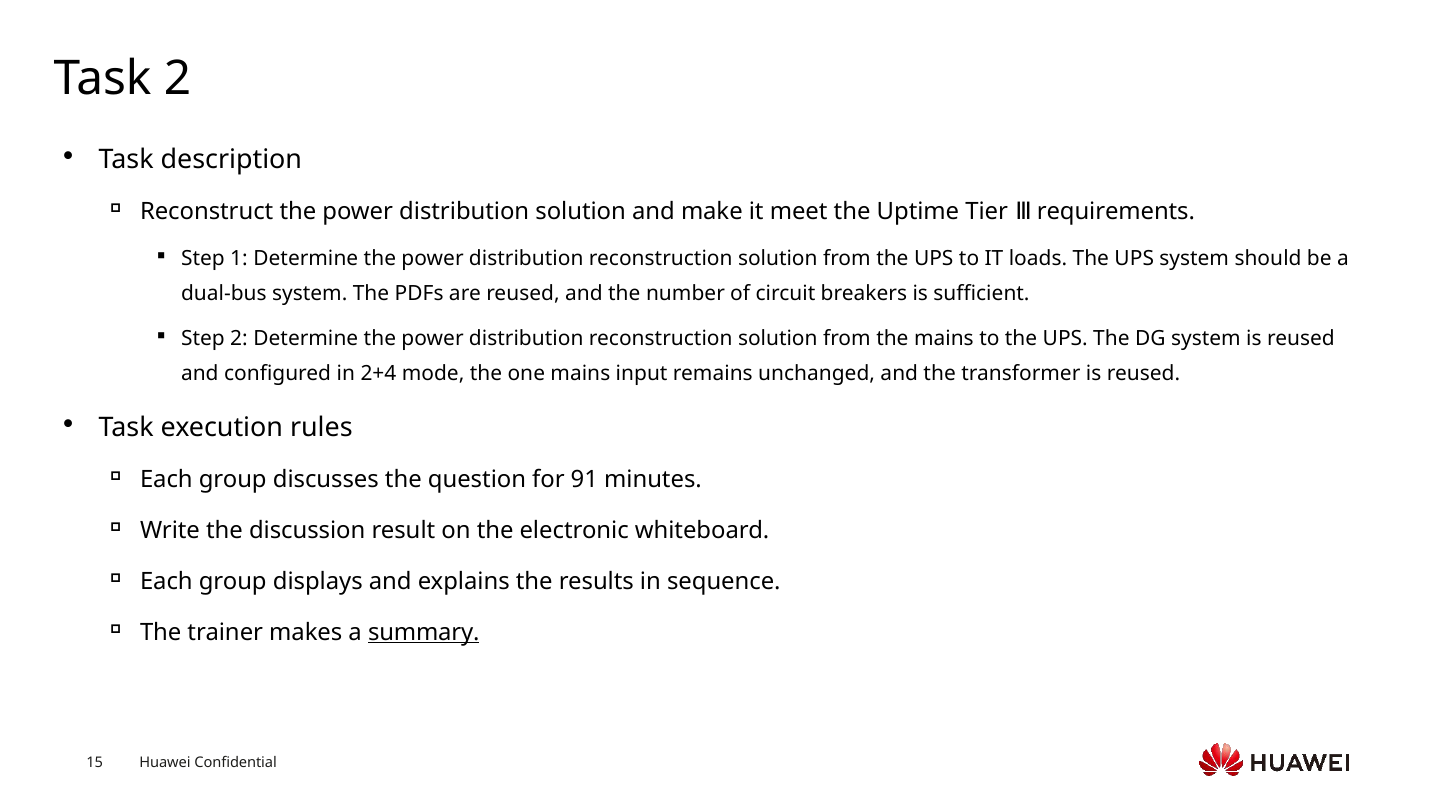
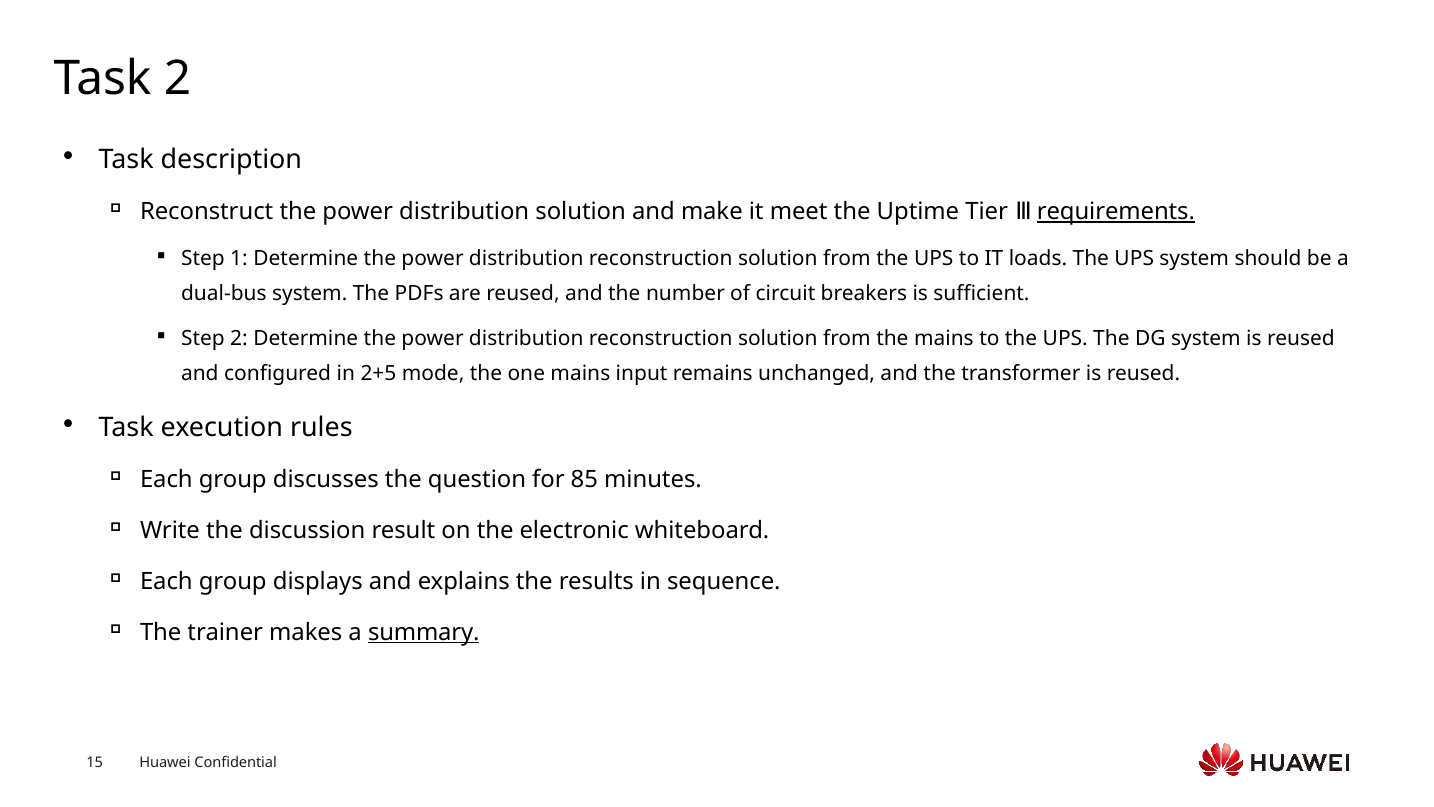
requirements underline: none -> present (1116, 212)
2+4: 2+4 -> 2+5 (378, 373)
91: 91 -> 85 (584, 480)
